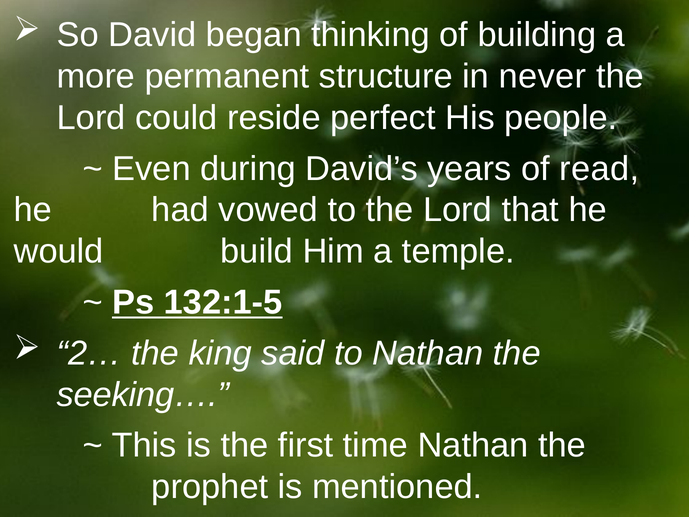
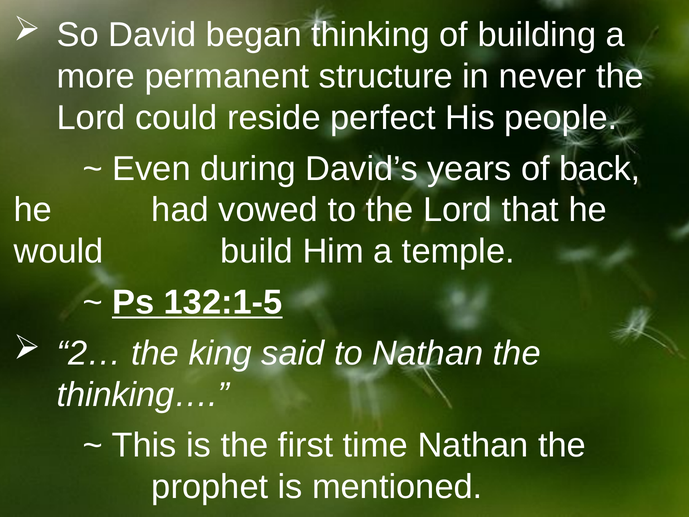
read: read -> back (600, 169)
seeking…: seeking… -> thinking… (143, 394)
